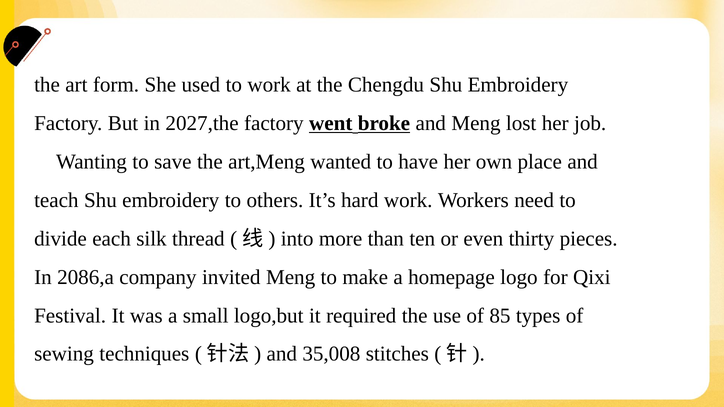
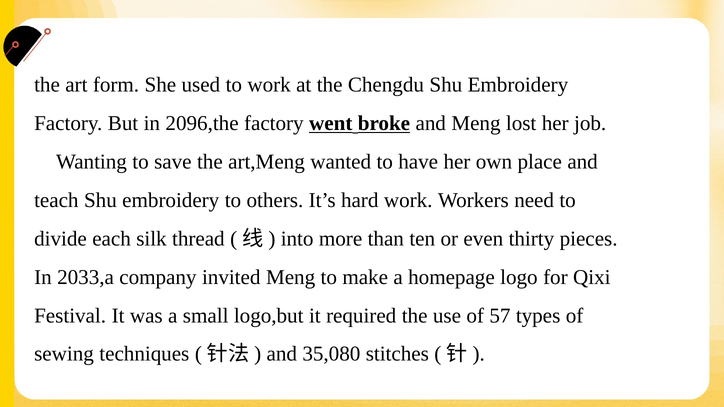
2027,the: 2027,the -> 2096,the (202, 123)
2086,a: 2086,a -> 2033,a (86, 277)
85: 85 -> 57 (500, 316)
35,008: 35,008 -> 35,080 (331, 354)
